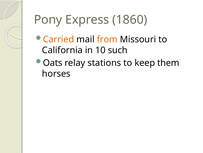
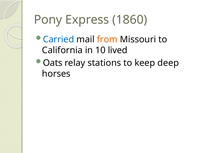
Carried colour: orange -> blue (58, 39)
such: such -> lived (118, 50)
them: them -> deep (168, 63)
